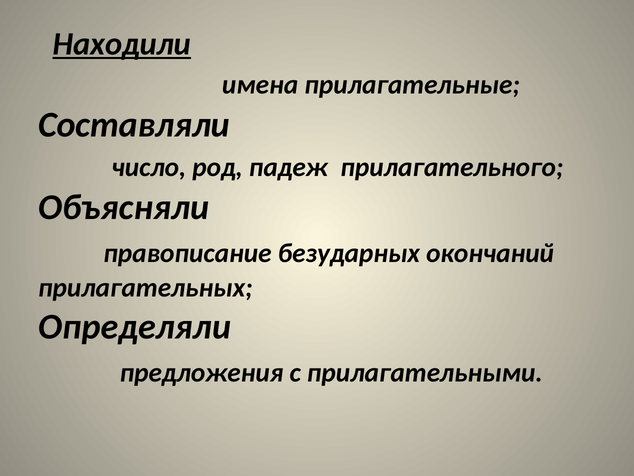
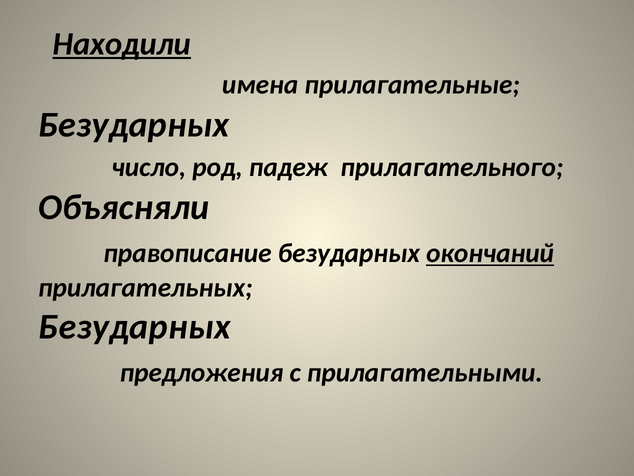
Составляли: Составляли -> Безударных (134, 125)
окончаний underline: none -> present (490, 253)
Определяли: Определяли -> Безударных (134, 326)
